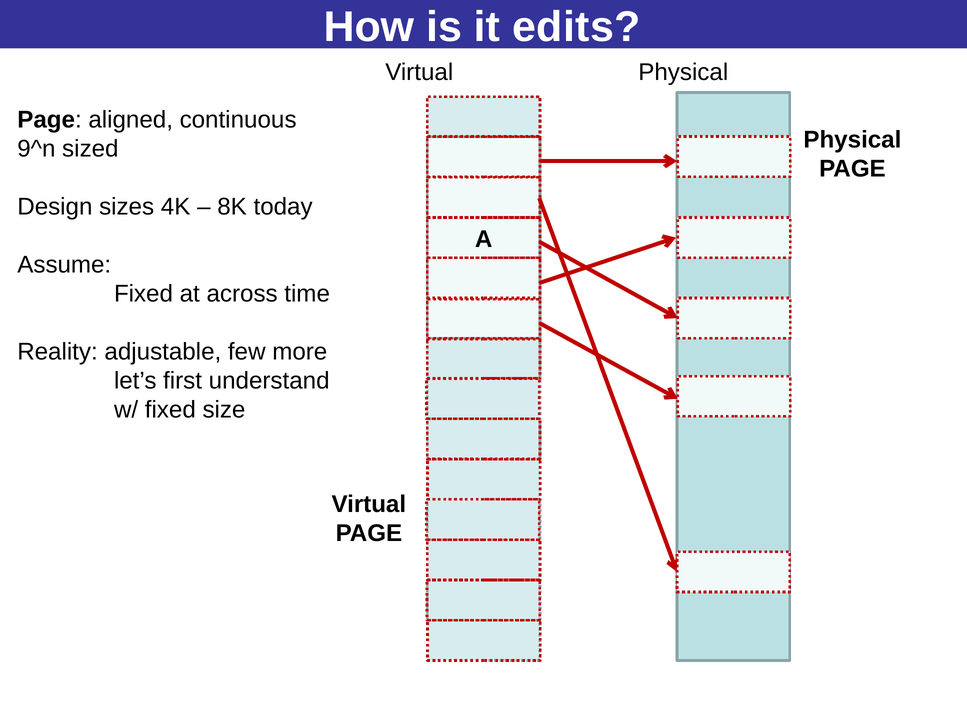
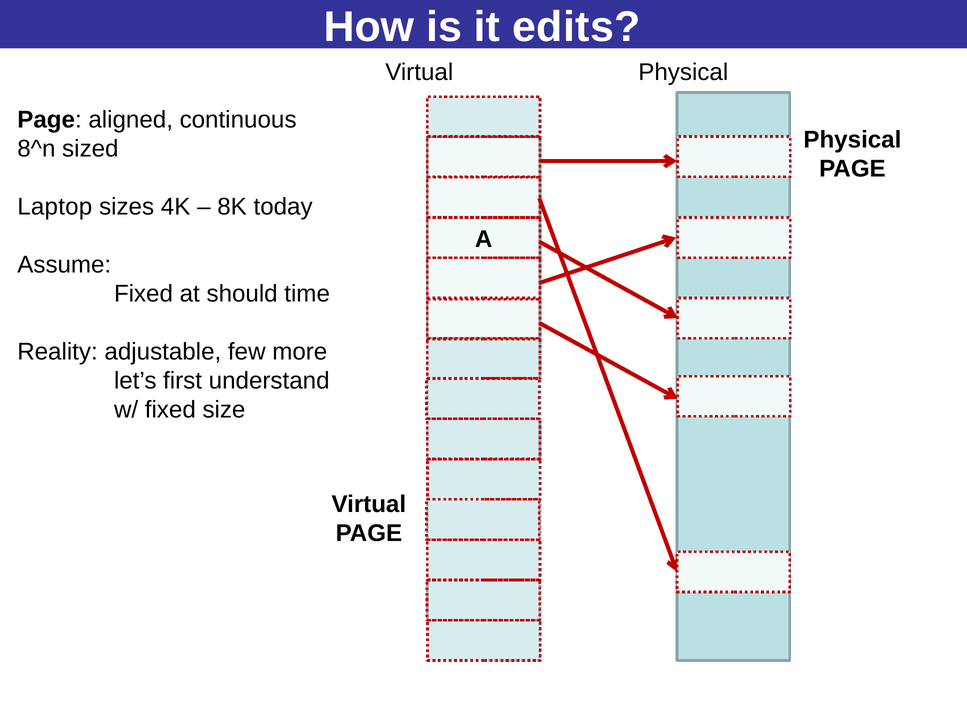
9^n: 9^n -> 8^n (36, 149)
Design: Design -> Laptop (55, 207)
across: across -> should (242, 294)
